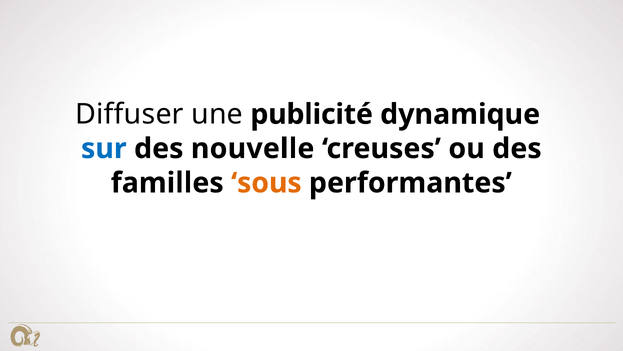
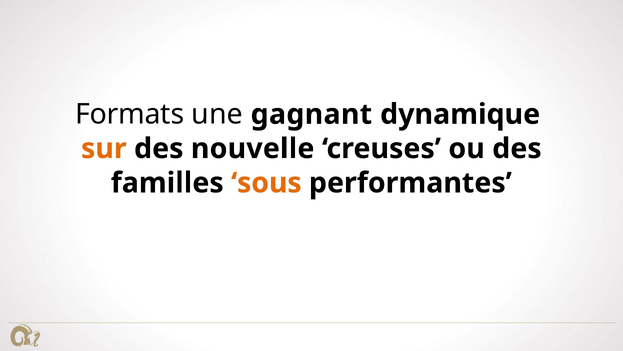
Diffuser: Diffuser -> Formats (130, 114)
publicité: publicité -> gagnant (311, 114)
sur colour: blue -> orange (104, 148)
